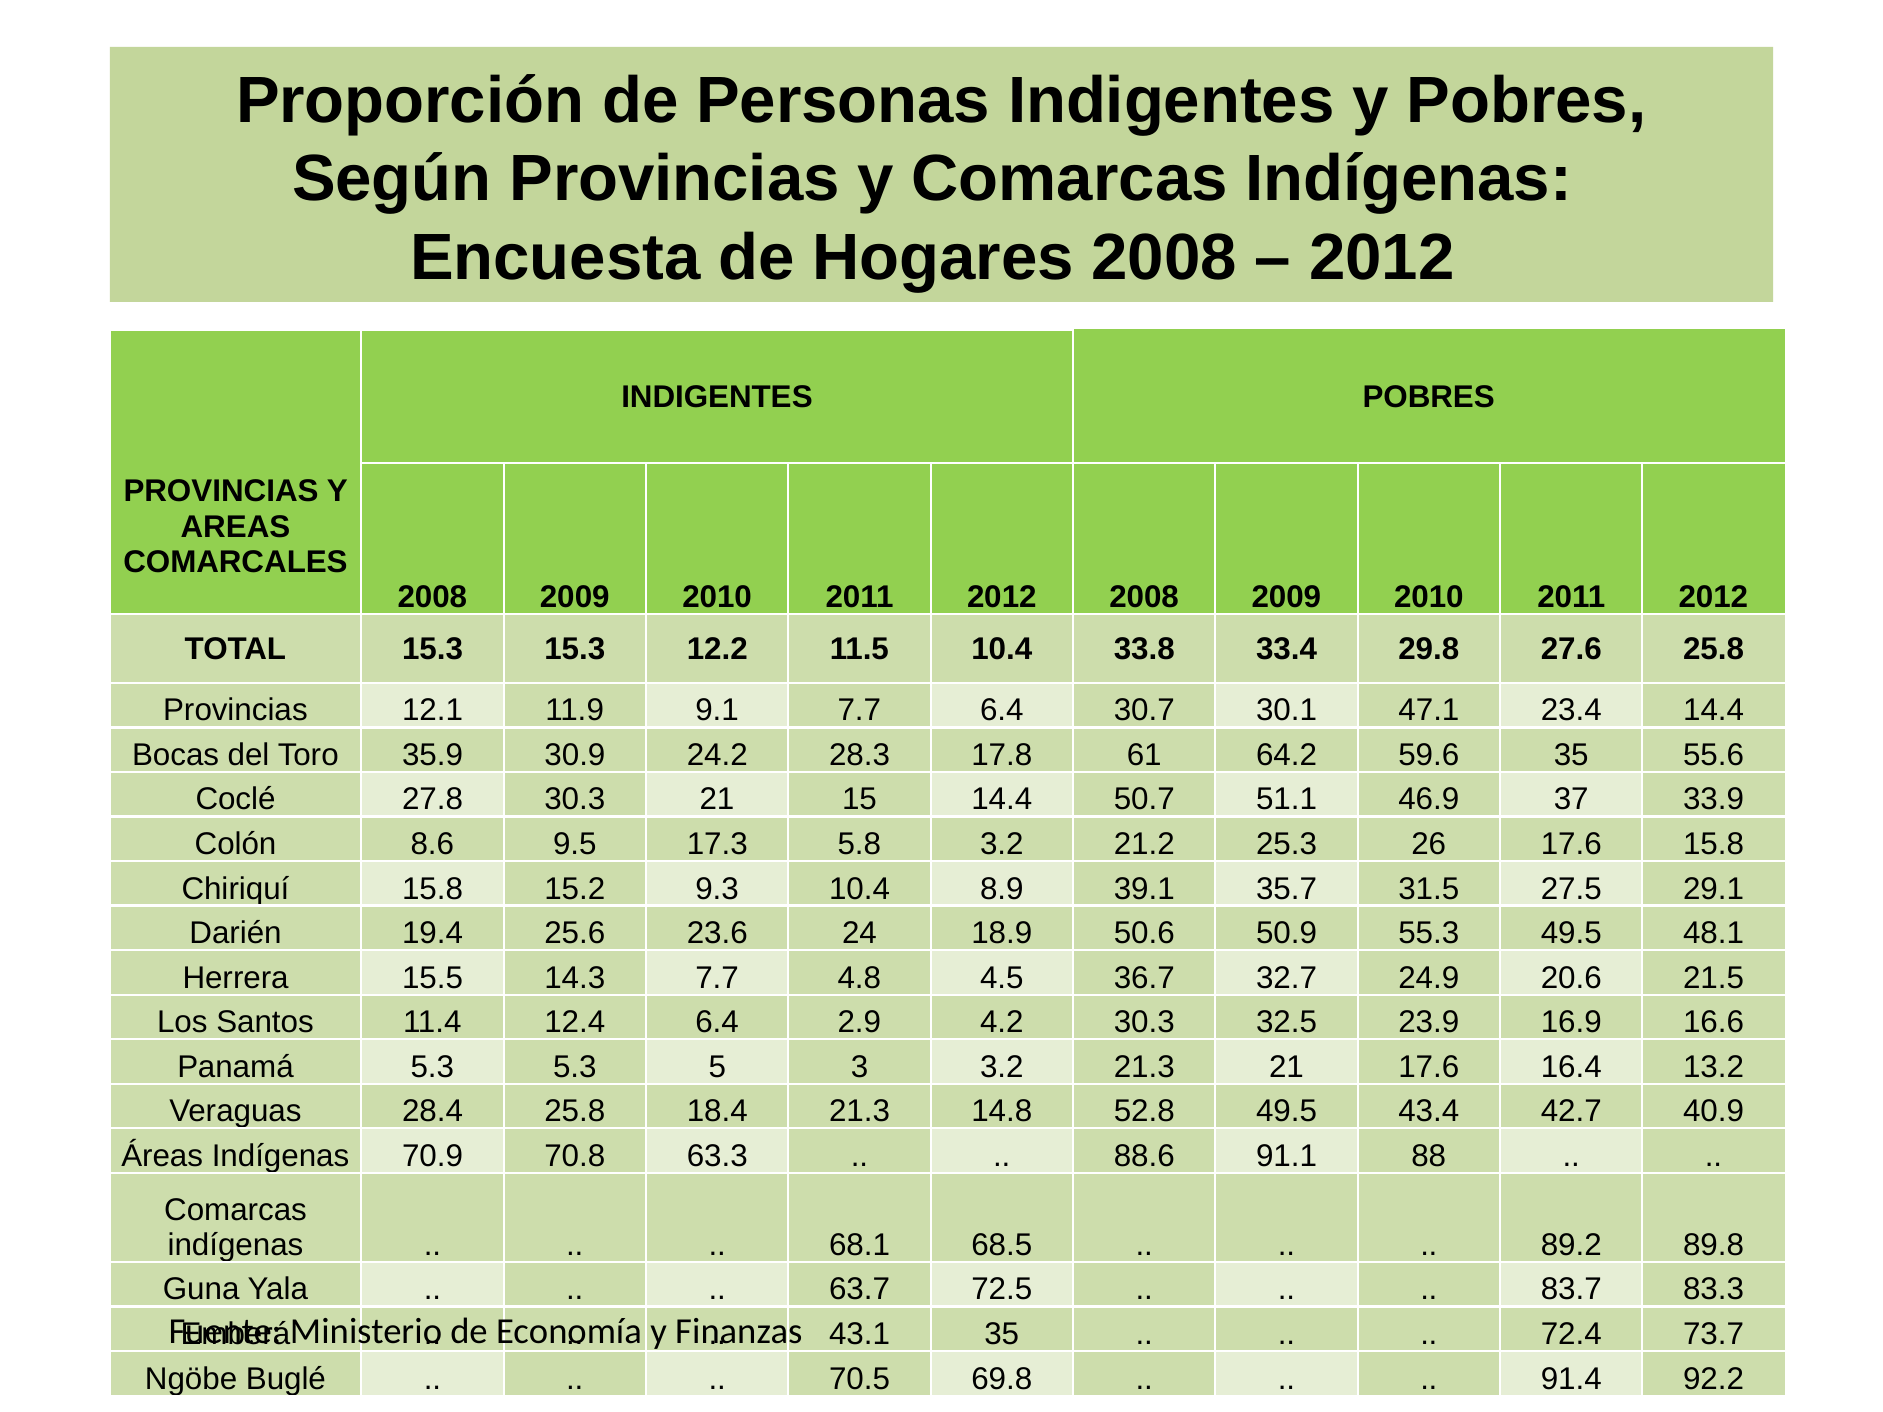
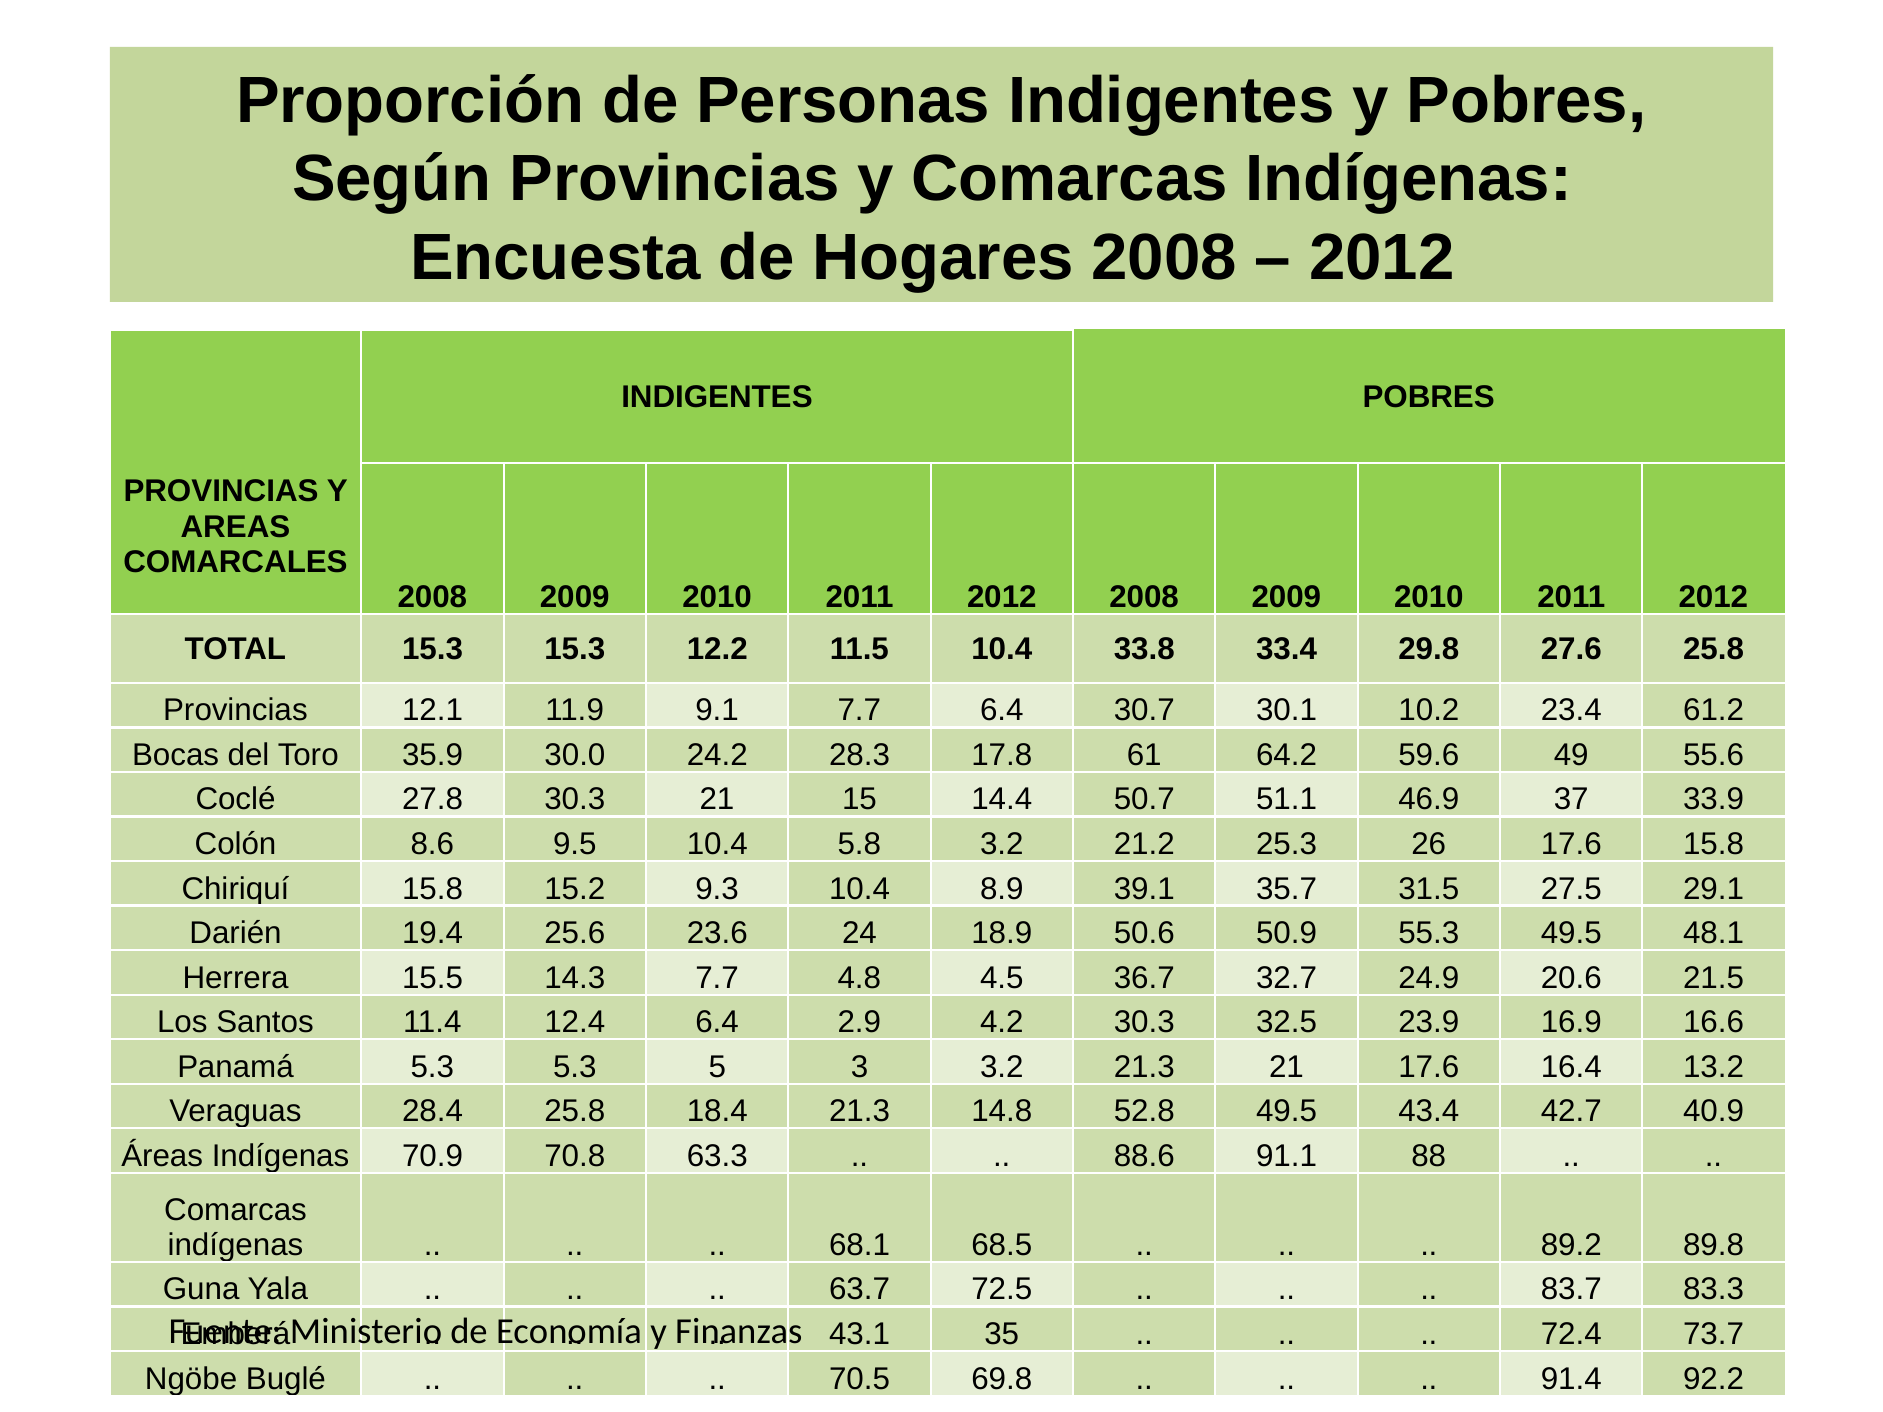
47.1: 47.1 -> 10.2 (1429, 711)
23.4 14.4: 14.4 -> 61.2 (1714, 711)
30.9: 30.9 -> 30.0 (575, 755)
59.6 35: 35 -> 49 (1571, 755)
9.5 17.3: 17.3 -> 10.4 (717, 844)
